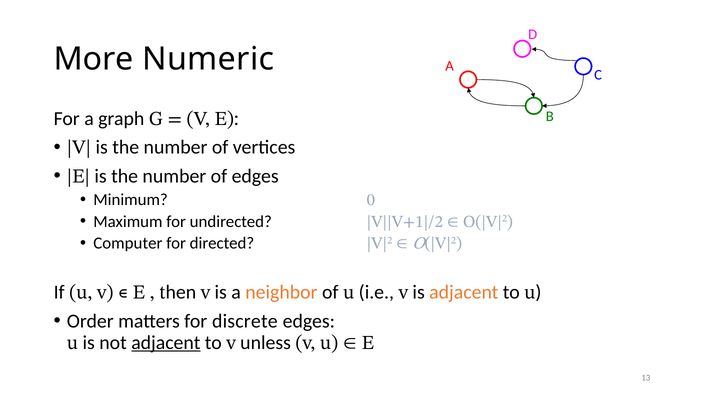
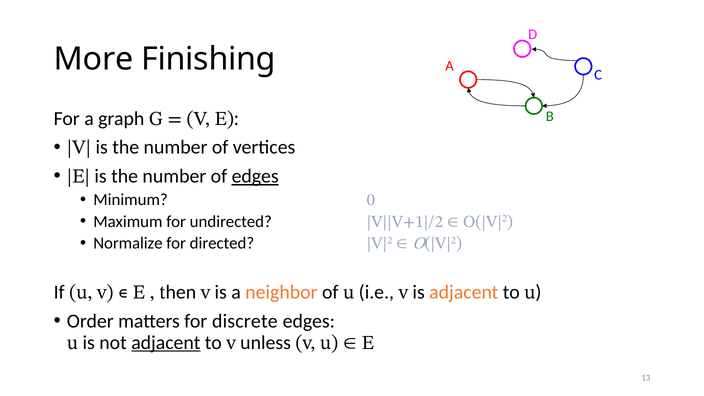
Numeric: Numeric -> Finishing (209, 59)
edges underline: none -> present (255, 176)
Computer: Computer -> Normalize (128, 243)
